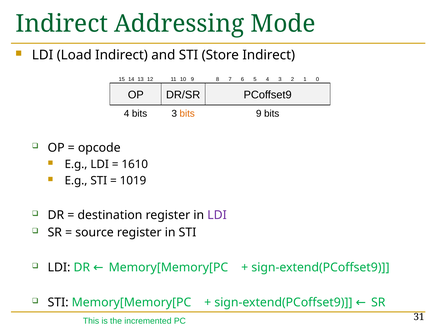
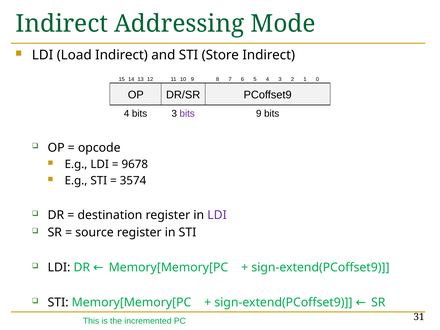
bits colour: orange -> purple (187, 114)
1610: 1610 -> 9678 (135, 164)
1019: 1019 -> 3574 (133, 181)
